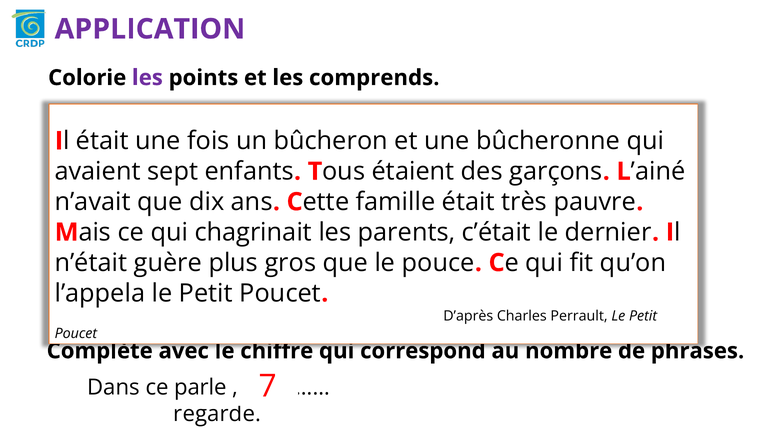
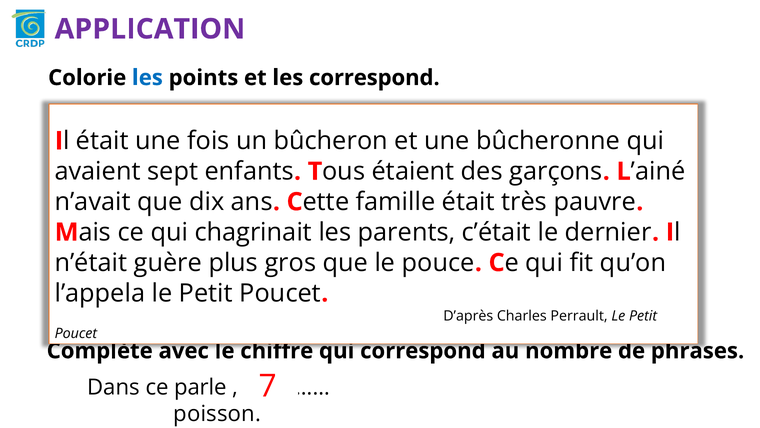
les colour: purple -> blue (147, 78)
les comprends: comprends -> correspond (374, 78)
regarde: regarde -> poisson (217, 414)
